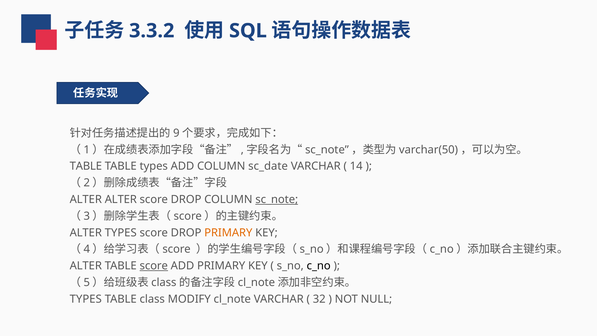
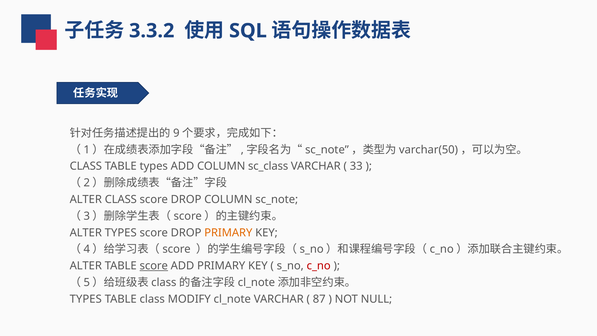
TABLE: TABLE -> CLASS (86, 166)
sc_date: sc_date -> sc_class (268, 166)
14: 14 -> 33 (356, 166)
ALTER ALTER: ALTER -> CLASS (121, 199)
sc_note underline: present -> none (277, 199)
c_no colour: black -> red (319, 266)
32: 32 -> 87 (319, 299)
